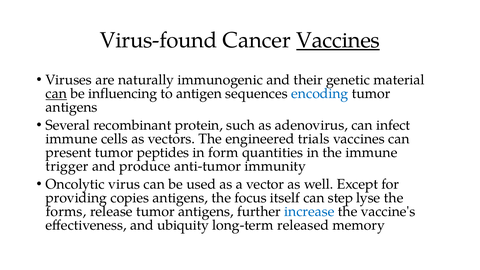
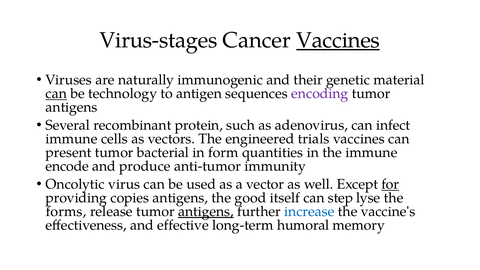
Virus-found: Virus-found -> Virus-stages (159, 40)
influencing: influencing -> technology (123, 94)
encoding colour: blue -> purple (320, 94)
peptides: peptides -> bacterial (163, 153)
trigger: trigger -> encode (67, 166)
for underline: none -> present (390, 184)
focus: focus -> good (250, 198)
antigens underline: none -> present (206, 212)
ubiquity: ubiquity -> effective (183, 225)
released: released -> humoral (303, 225)
